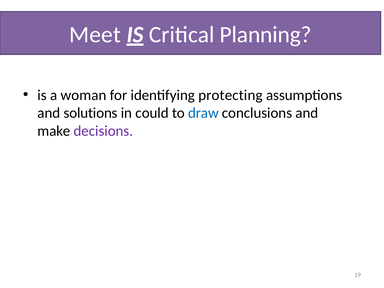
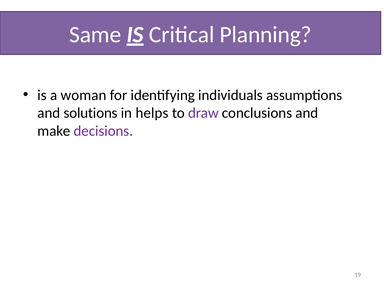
Meet: Meet -> Same (95, 35)
protecting: protecting -> individuals (230, 95)
could: could -> helps (152, 113)
draw colour: blue -> purple (203, 113)
